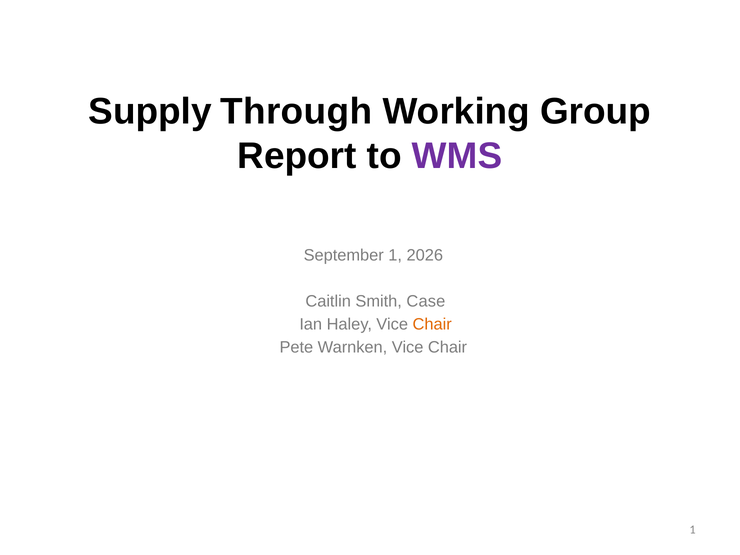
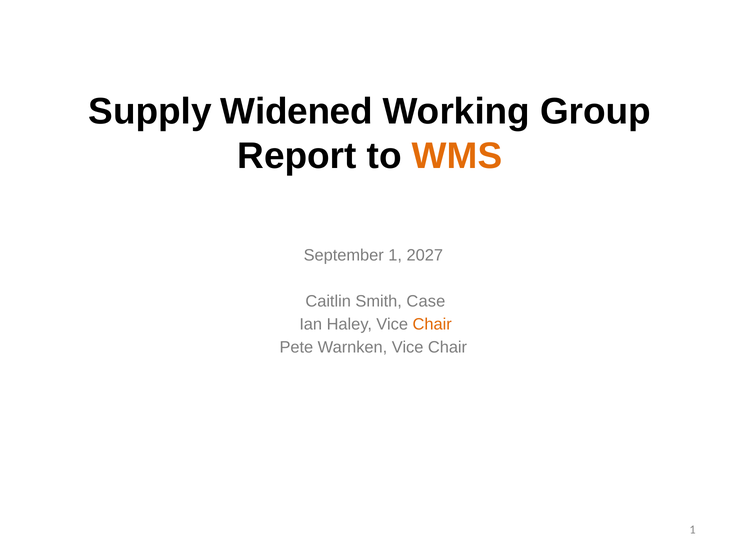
Through: Through -> Widened (297, 112)
WMS colour: purple -> orange (457, 156)
2026: 2026 -> 2027 (425, 255)
